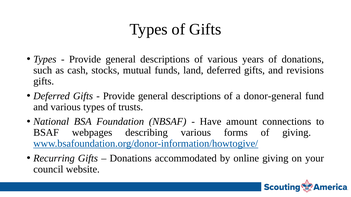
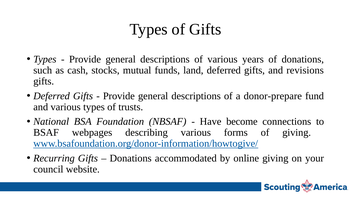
donor-general: donor-general -> donor-prepare (273, 96)
amount: amount -> become (242, 122)
